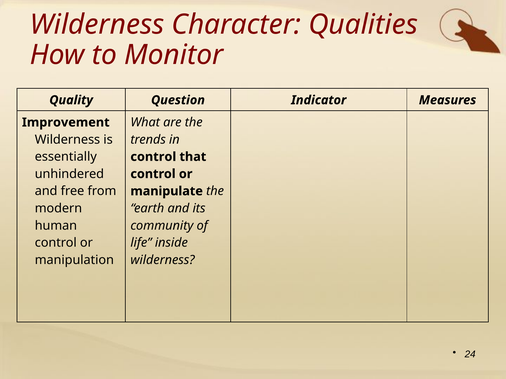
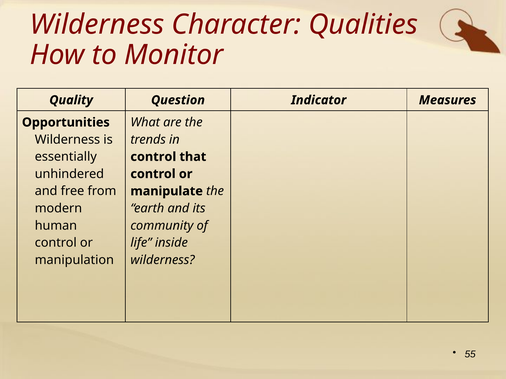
Improvement: Improvement -> Opportunities (66, 123)
24: 24 -> 55 (470, 355)
